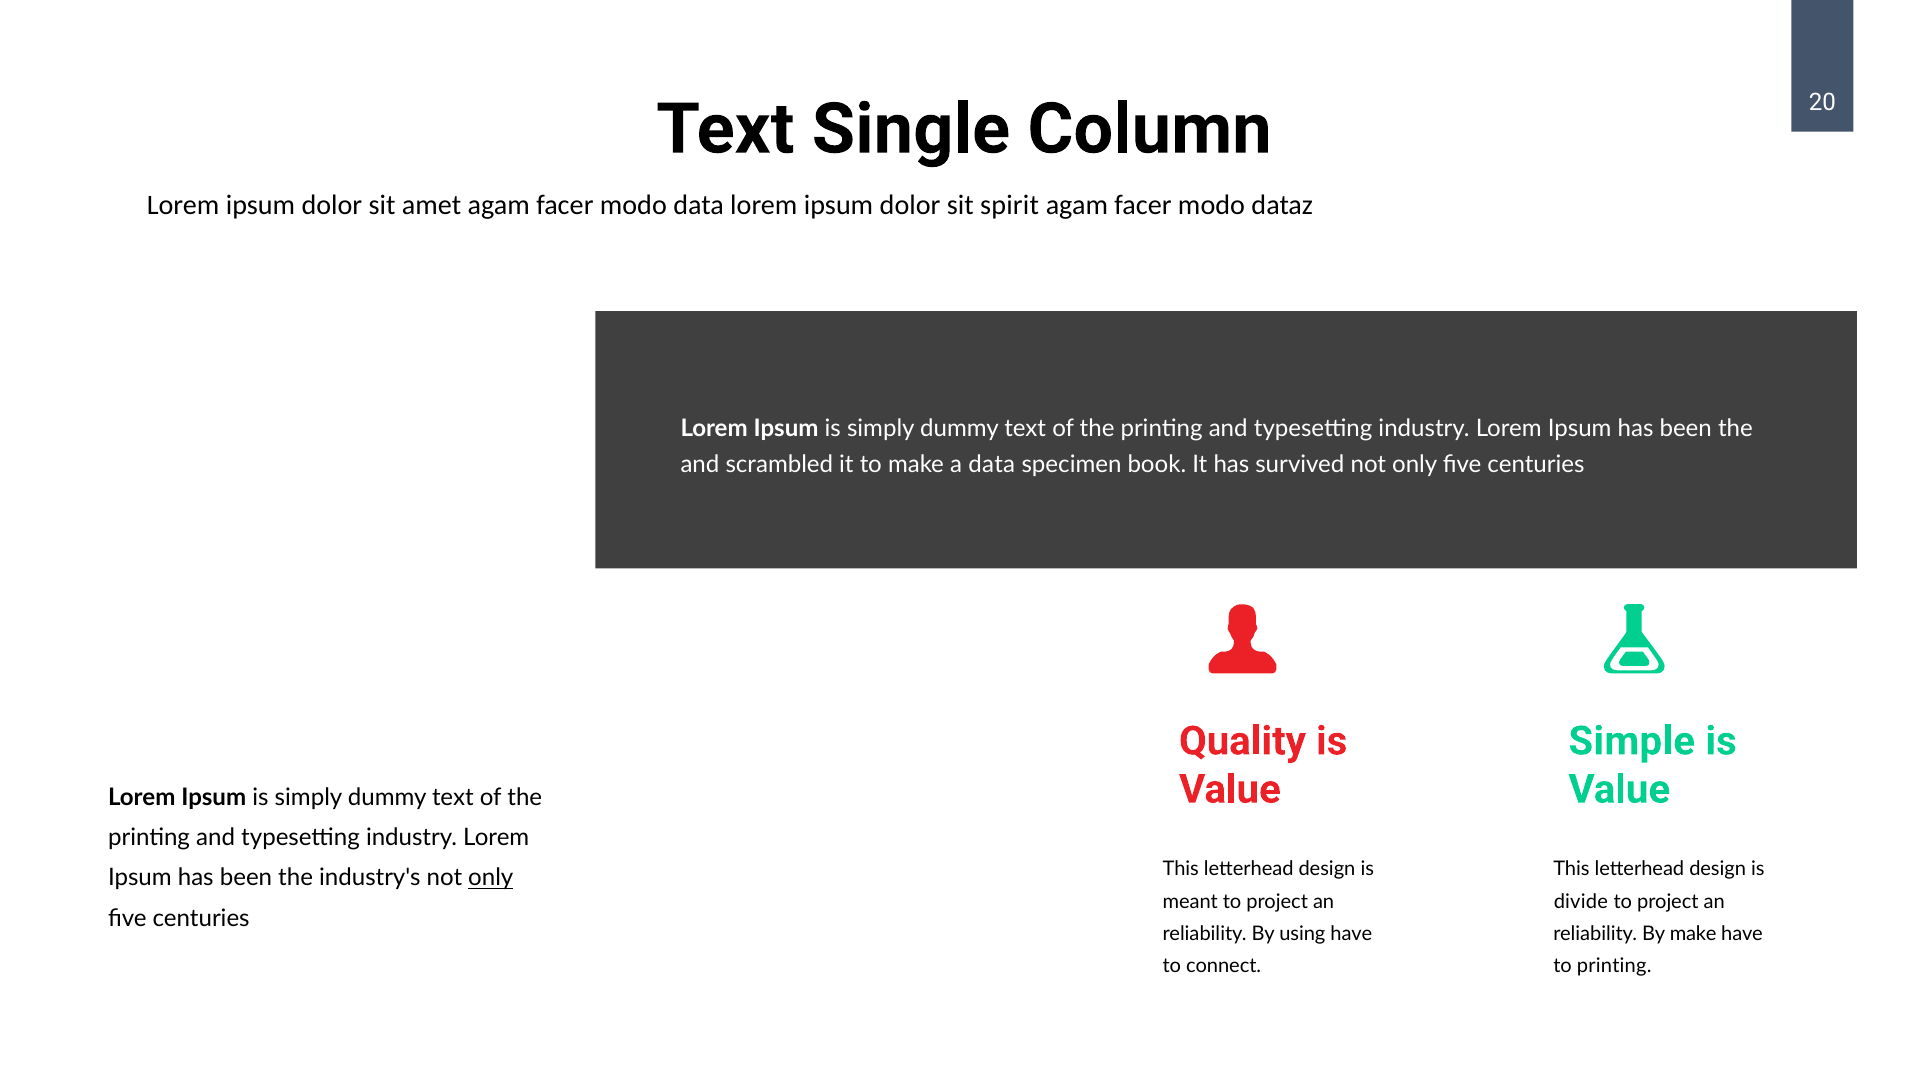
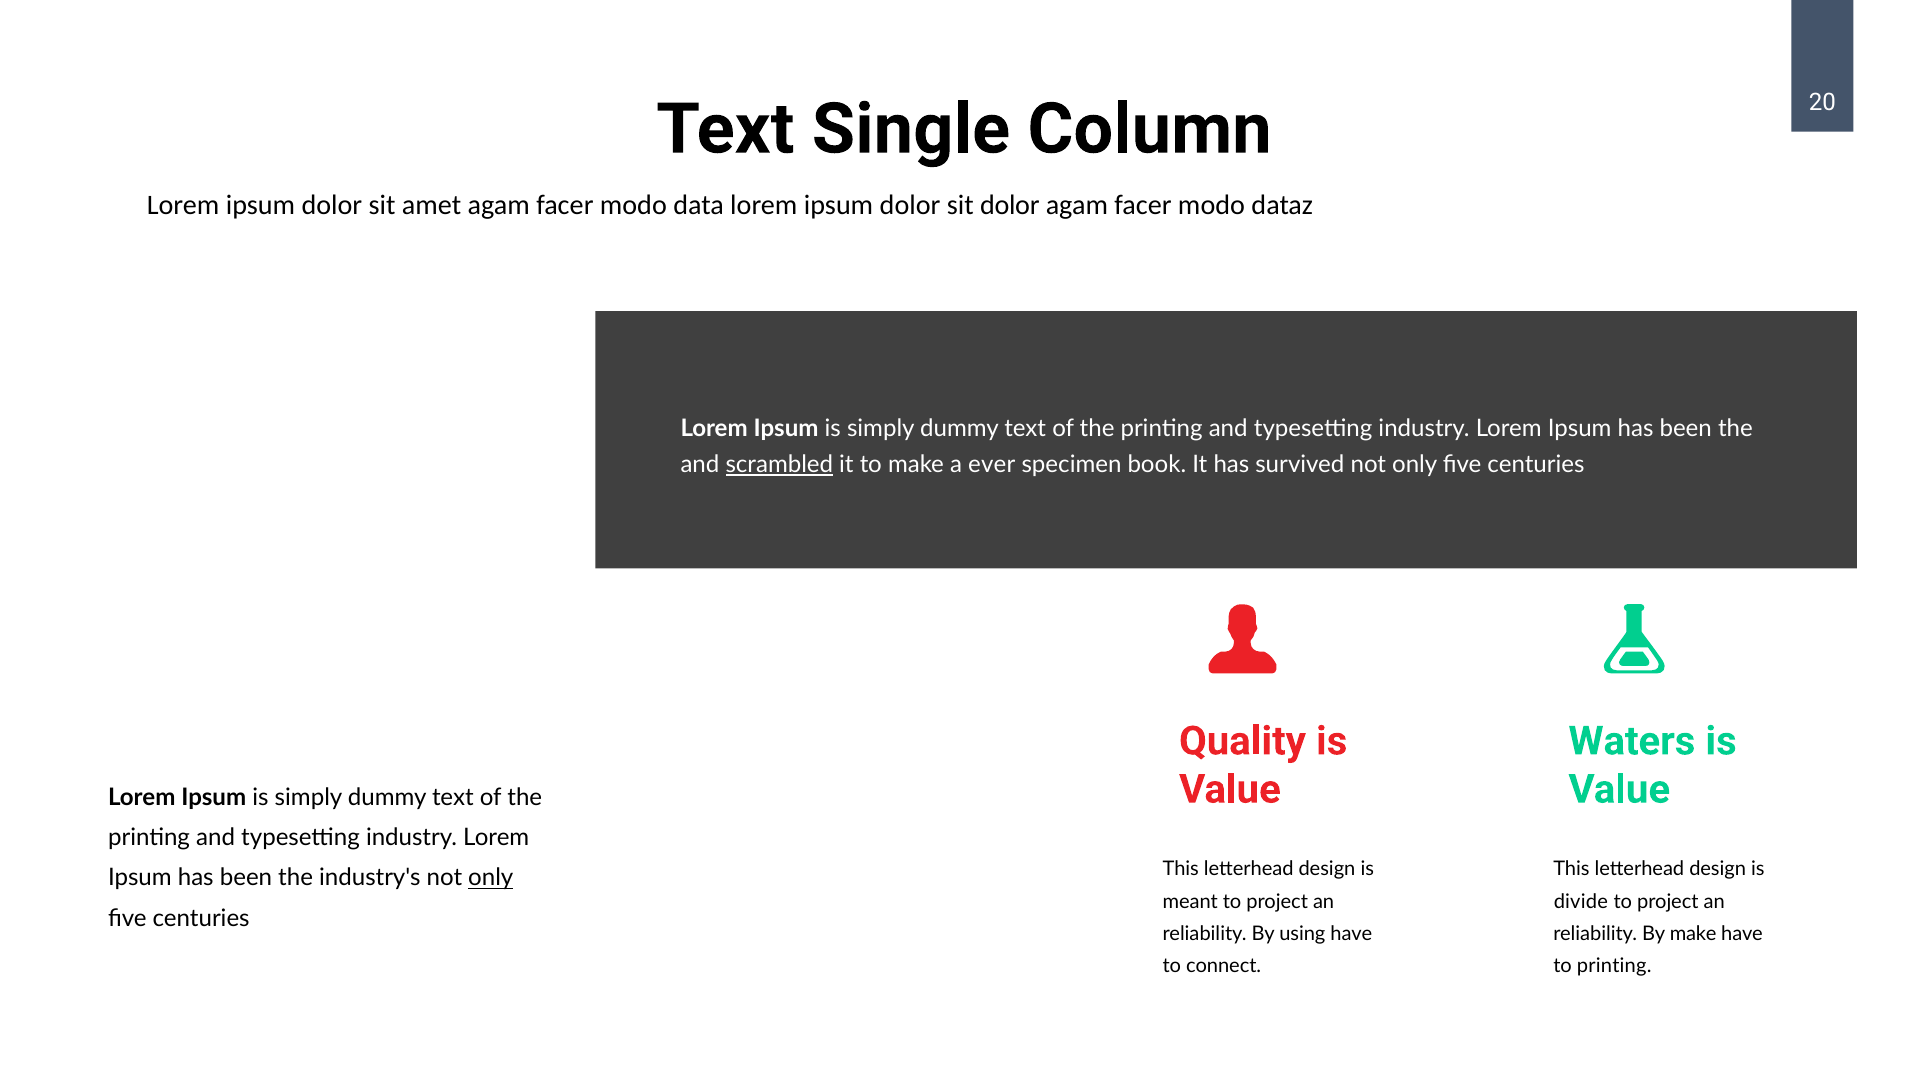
sit spirit: spirit -> dolor (1010, 205)
scrambled underline: none -> present (779, 464)
a data: data -> ever (992, 464)
Simple: Simple -> Waters (1632, 741)
